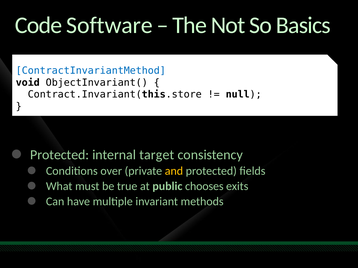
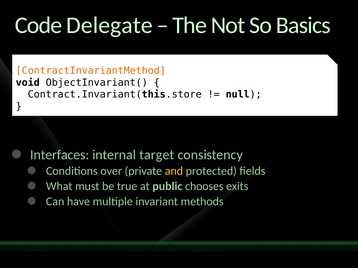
Software: Software -> Delegate (109, 25)
ContractInvariantMethod colour: blue -> orange (91, 71)
Protected: Protected -> Interfaces (60, 155)
